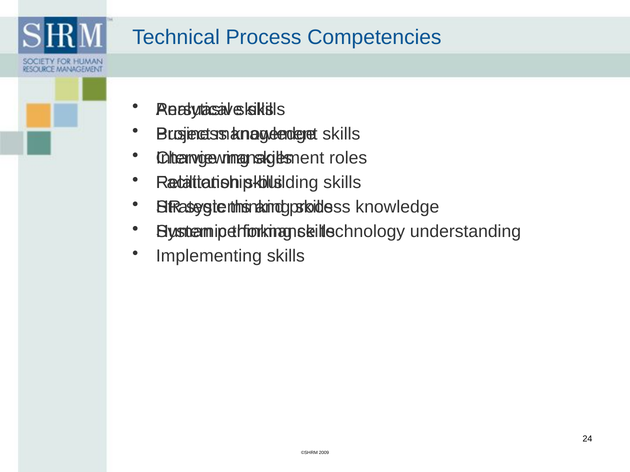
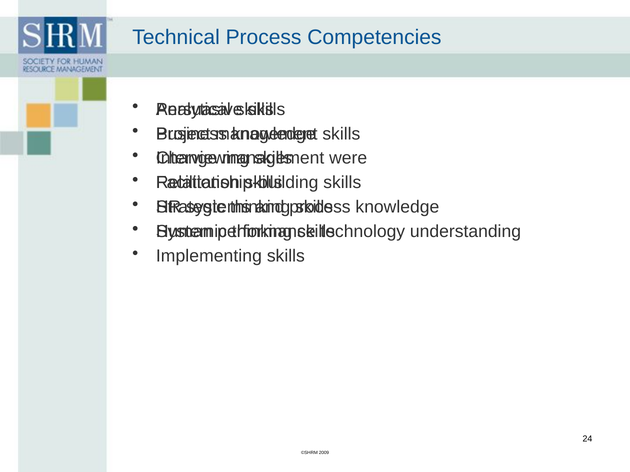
roles: roles -> were (348, 158)
